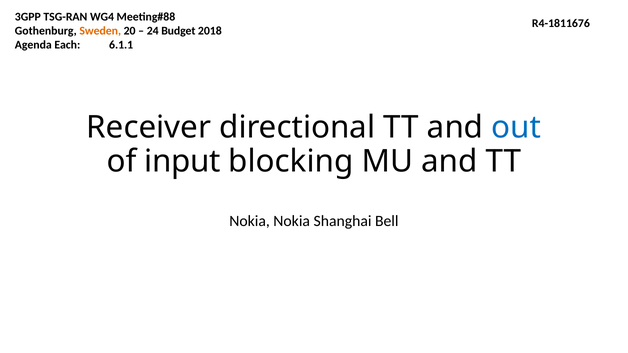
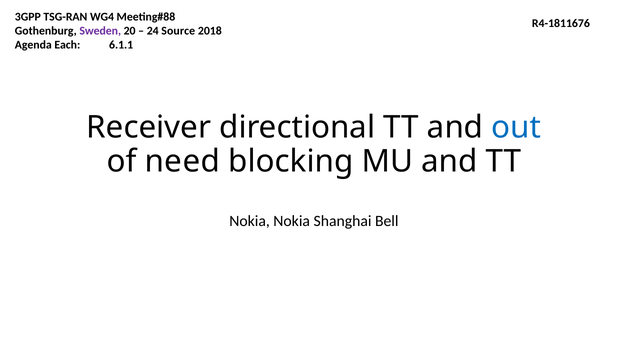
Sweden colour: orange -> purple (100, 31)
Budget: Budget -> Source (178, 31)
input: input -> need (182, 161)
